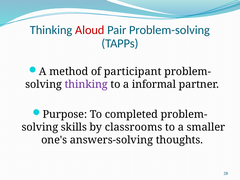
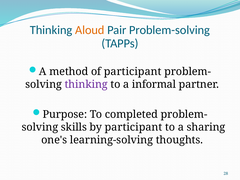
Aloud colour: red -> orange (90, 30)
by classrooms: classrooms -> participant (134, 127)
smaller: smaller -> sharing (206, 127)
answers-solving: answers-solving -> learning-solving (111, 140)
